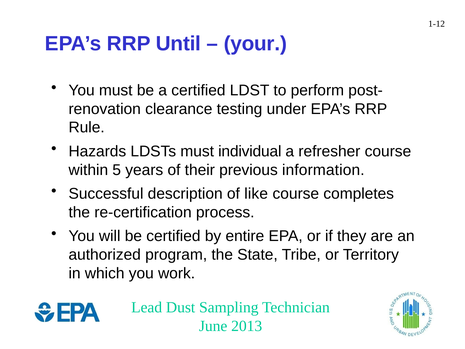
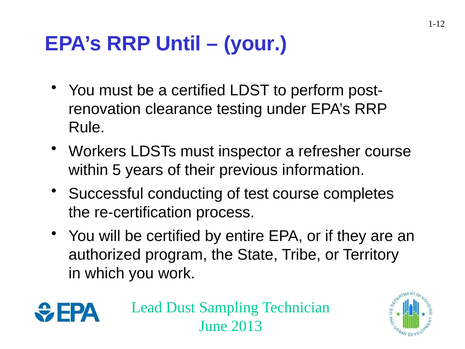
Hazards: Hazards -> Workers (97, 151)
individual: individual -> inspector (250, 151)
description: description -> conducting (185, 194)
like: like -> test (256, 194)
